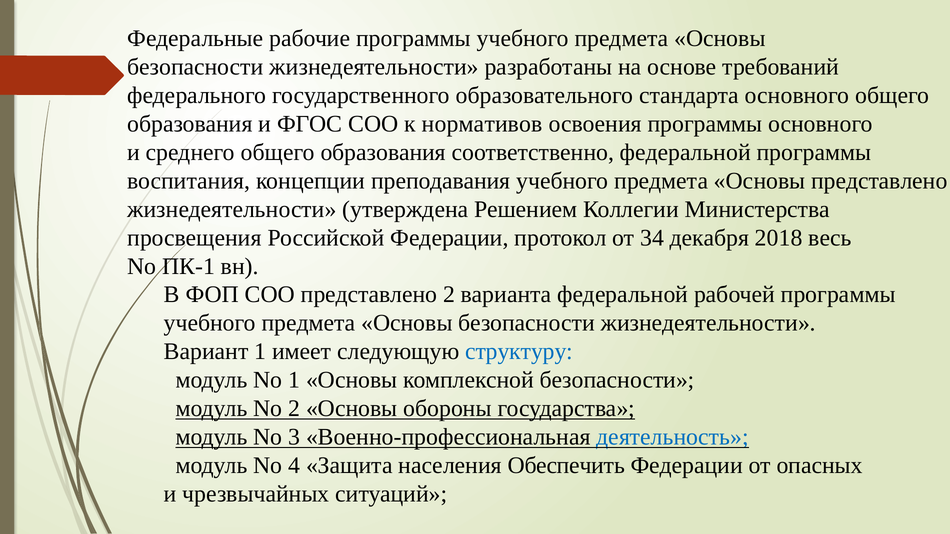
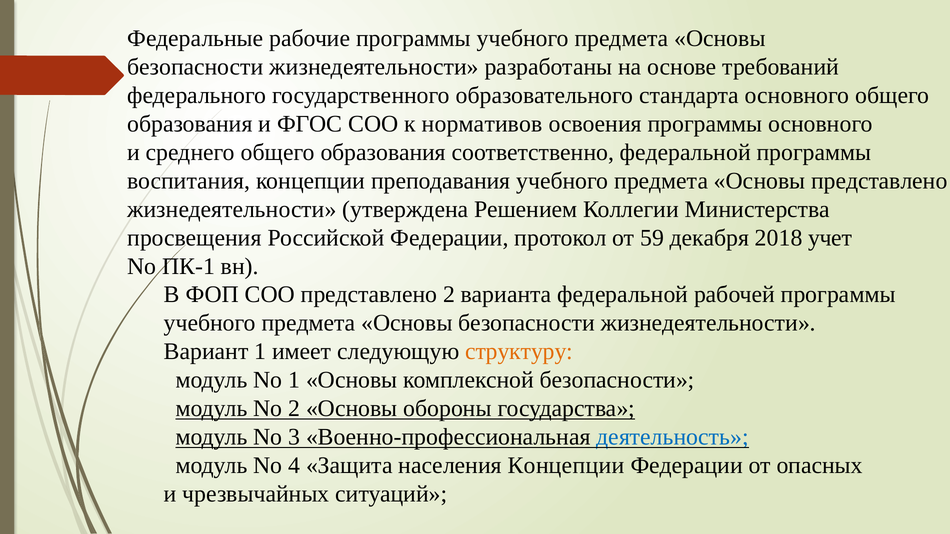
34: 34 -> 59 (652, 238)
весь: весь -> учет (830, 238)
структуру colour: blue -> orange (519, 352)
населения Обеспечить: Обеспечить -> Концепции (566, 466)
